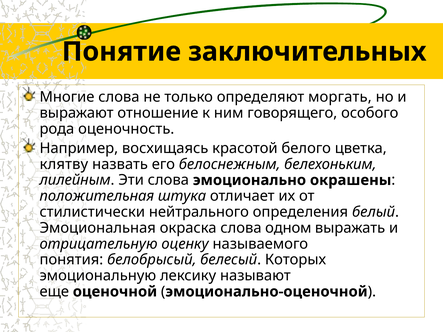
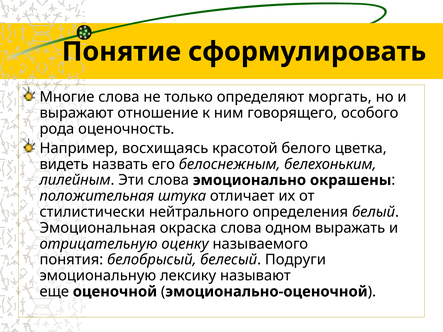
заключительных: заключительных -> сформулировать (307, 52)
клятву: клятву -> видеть (64, 164)
Которых: Которых -> Подруги (295, 260)
